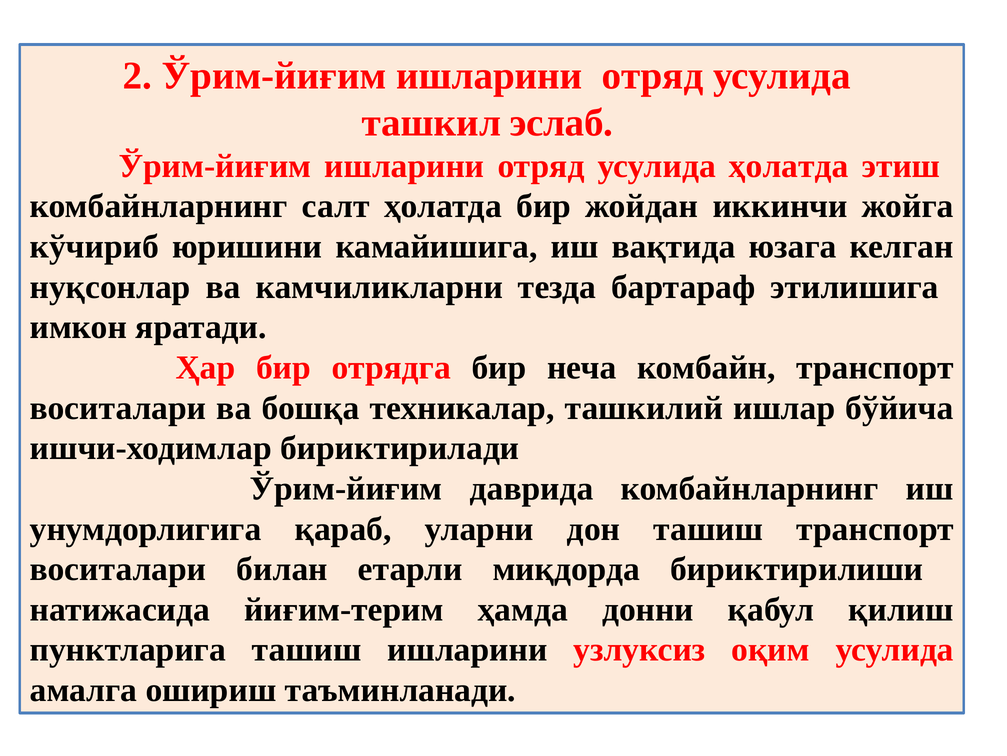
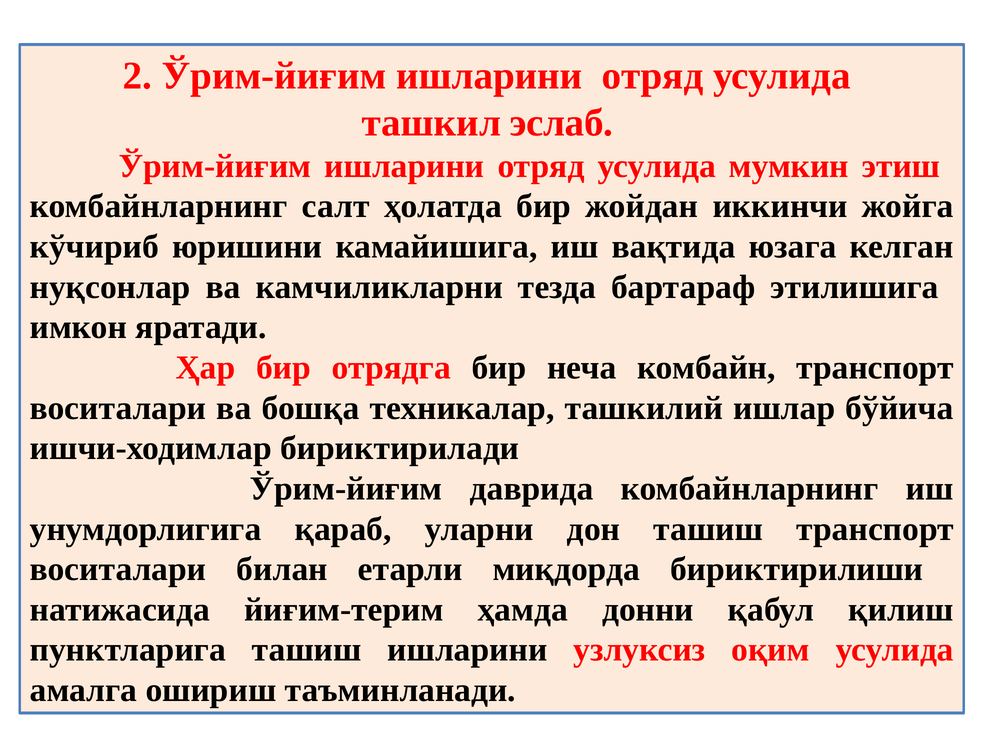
усулида ҳолатда: ҳолатда -> мумкин (789, 166)
